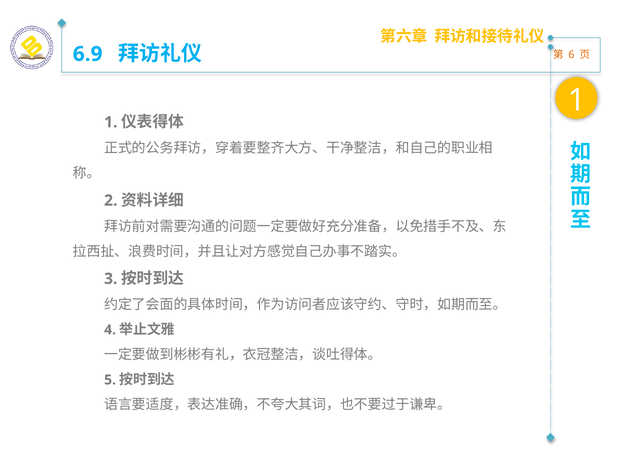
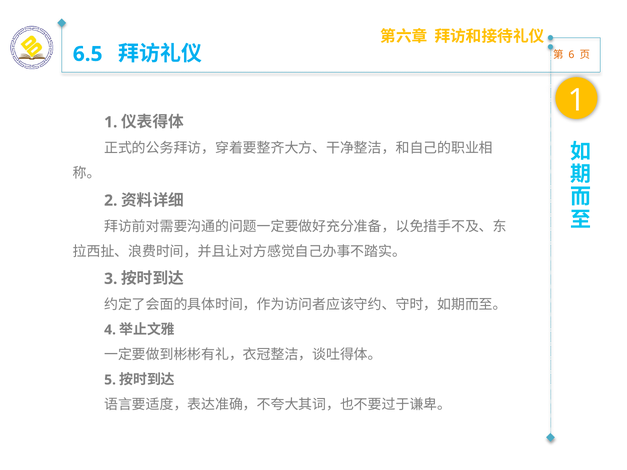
6.9: 6.9 -> 6.5 (88, 54)
